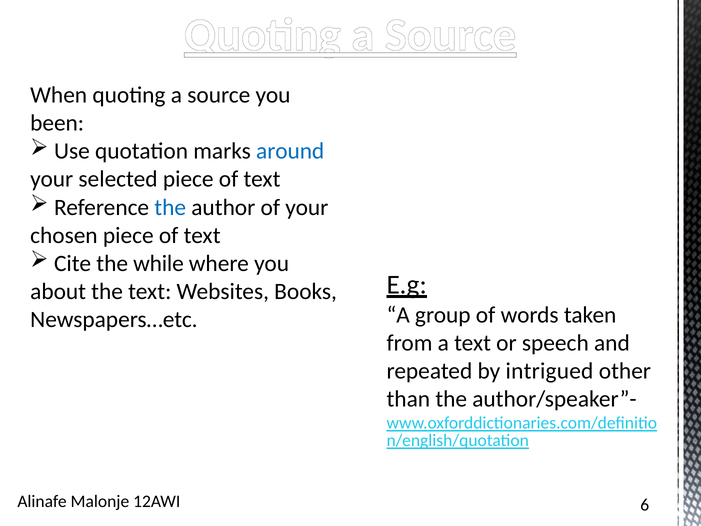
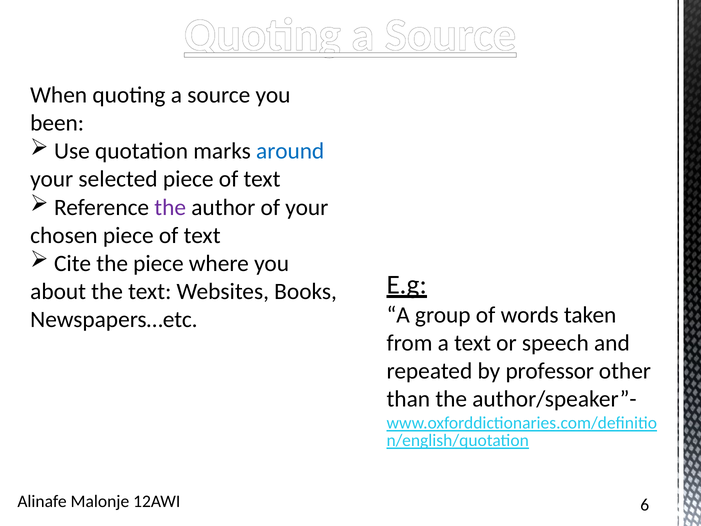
the colour: blue -> purple (170, 207)
the while: while -> piece (158, 263)
intrigued: intrigued -> professor (550, 371)
